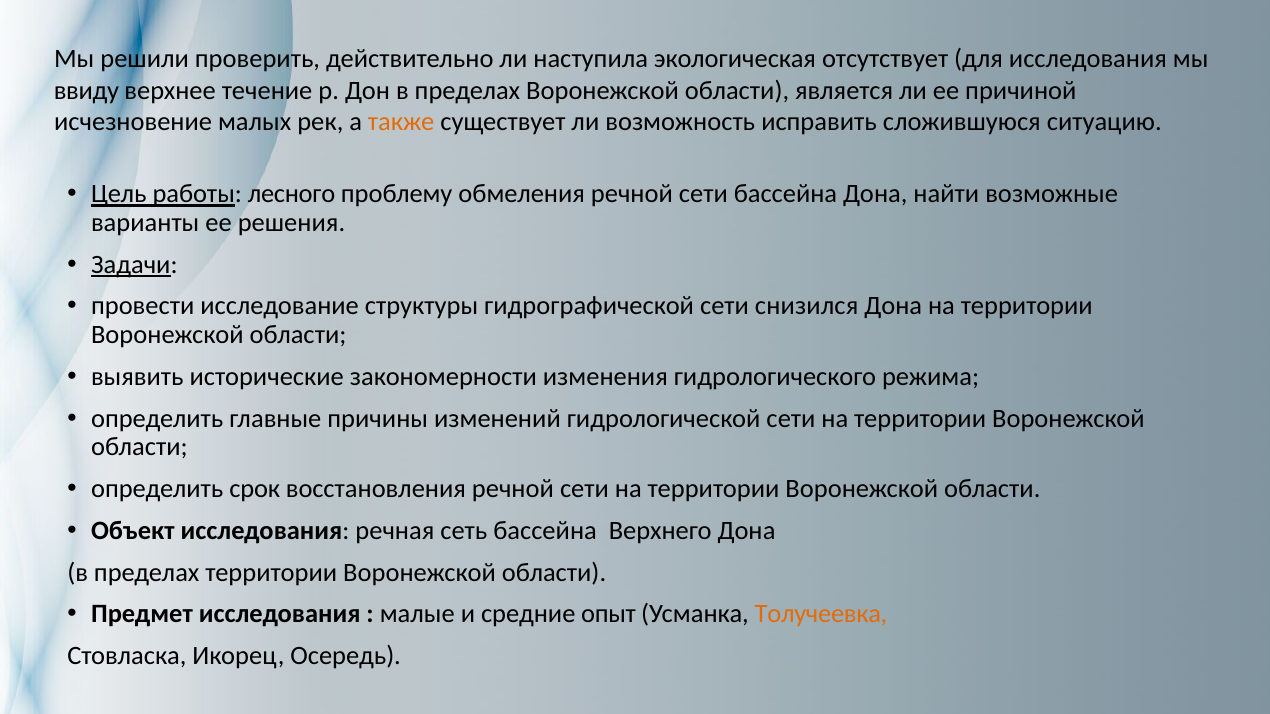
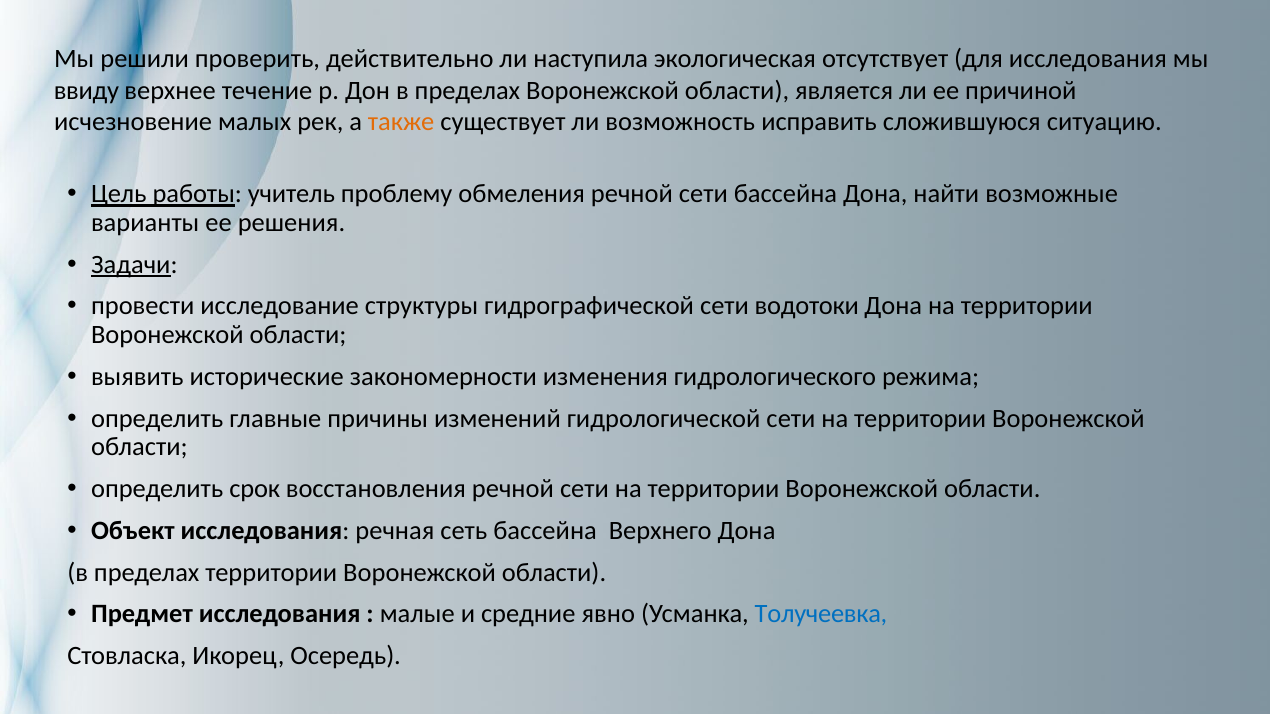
лесного: лесного -> учитель (291, 194)
снизился: снизился -> водотоки (807, 306)
опыт: опыт -> явно (608, 614)
Толучеевка colour: orange -> blue (821, 614)
